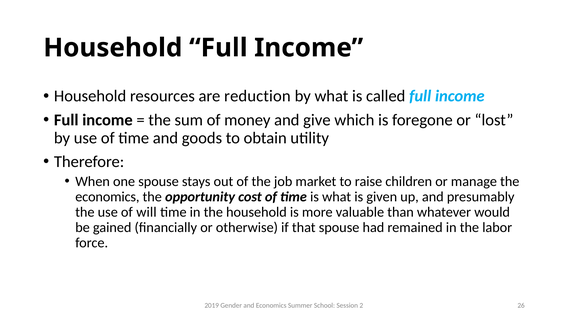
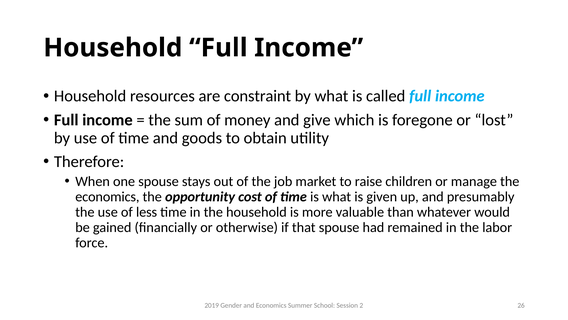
reduction: reduction -> constraint (258, 96)
will: will -> less (147, 212)
